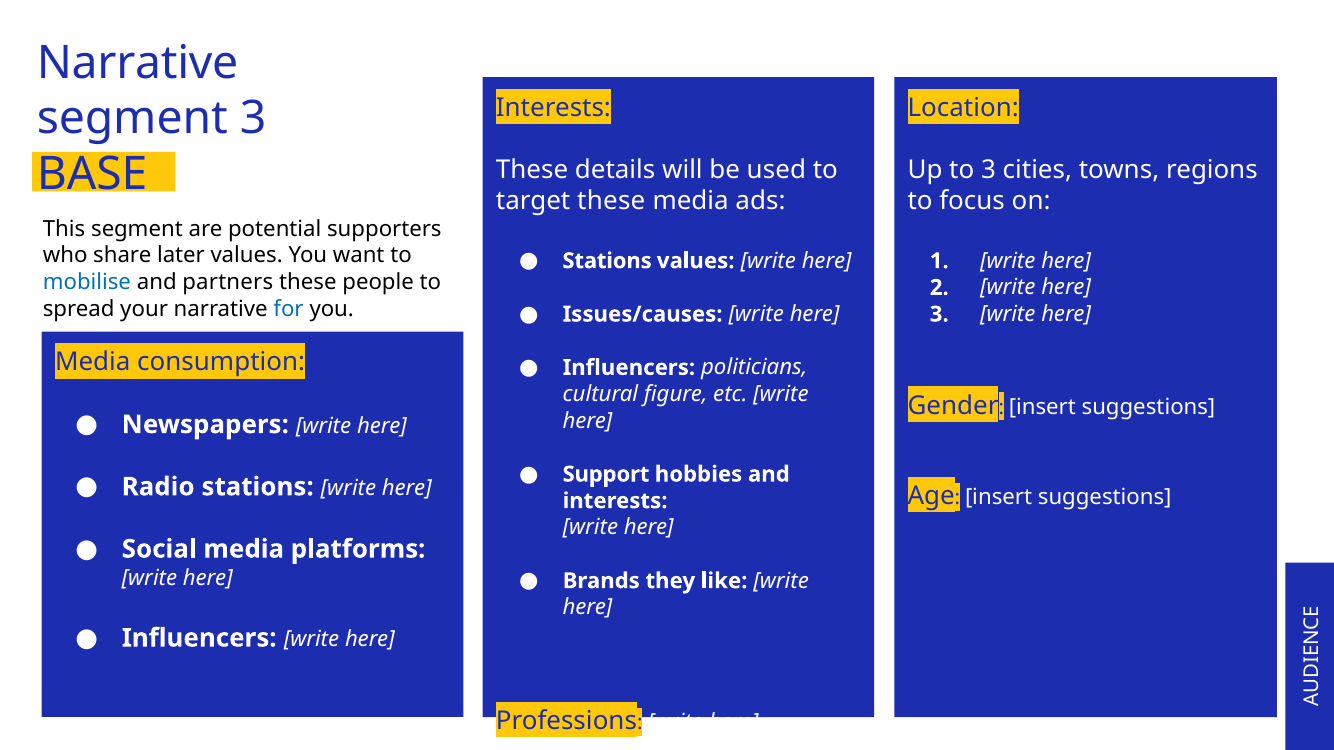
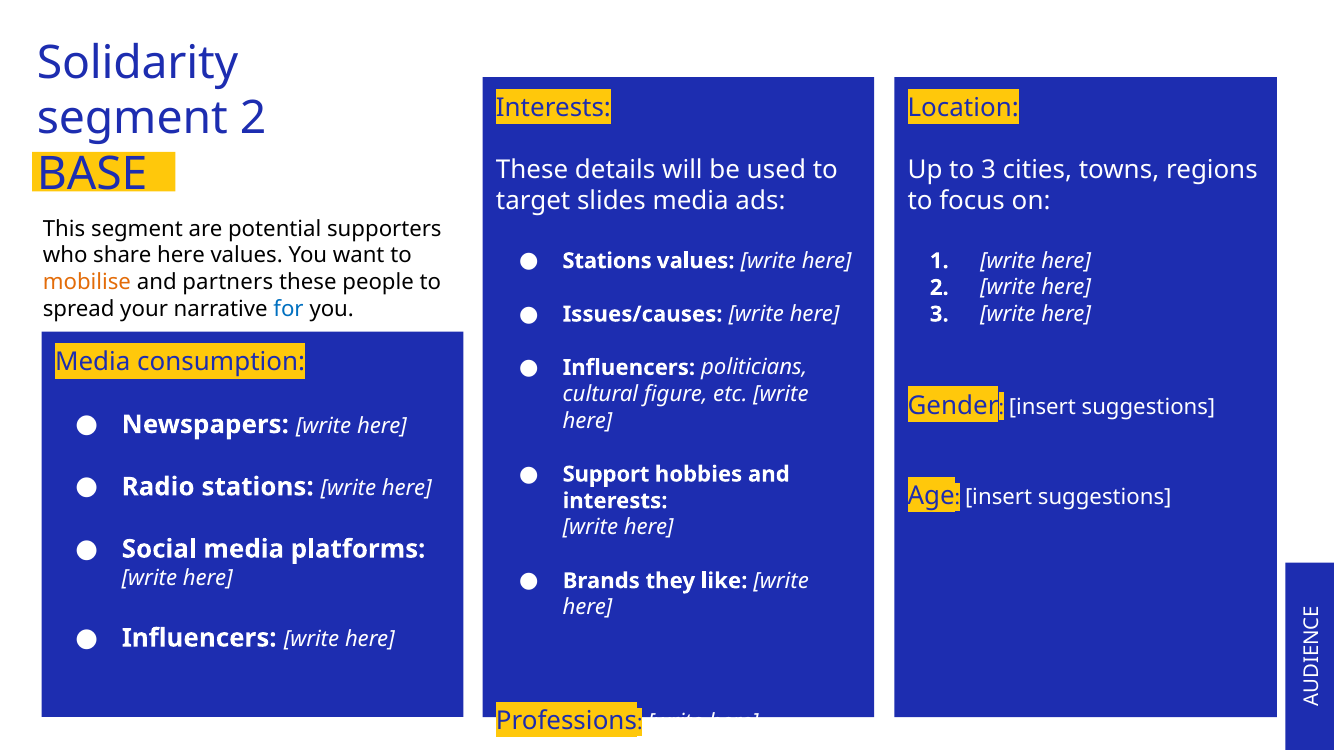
Narrative: Narrative -> Solidarity (138, 63)
segment 3: 3 -> 2 (253, 119)
target these: these -> slides (611, 201)
share later: later -> here (181, 256)
mobilise colour: blue -> orange (87, 282)
